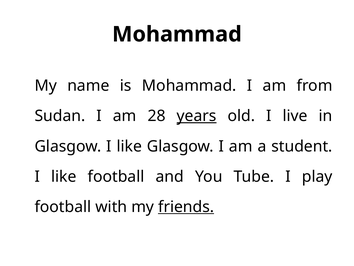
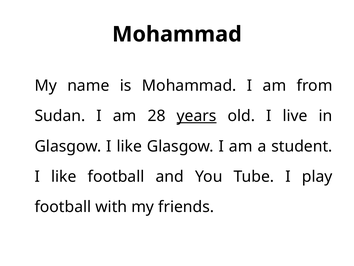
friends underline: present -> none (186, 206)
